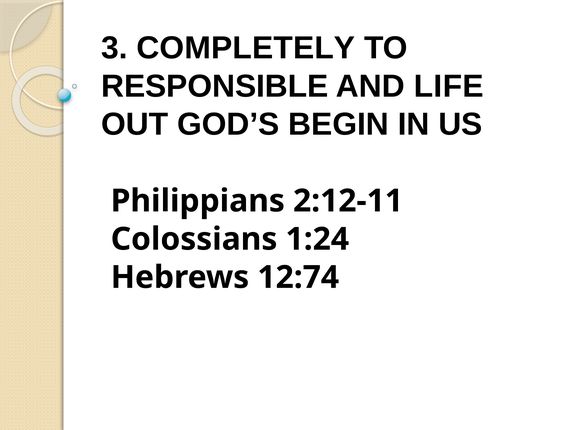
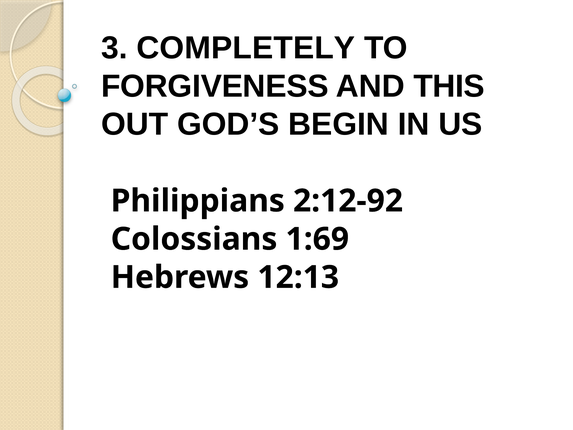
RESPONSIBLE: RESPONSIBLE -> FORGIVENESS (215, 86)
LIFE: LIFE -> THIS (449, 86)
2:12-11: 2:12-11 -> 2:12-92 (348, 201)
1:24: 1:24 -> 1:69 (317, 239)
12:74: 12:74 -> 12:13 (298, 277)
